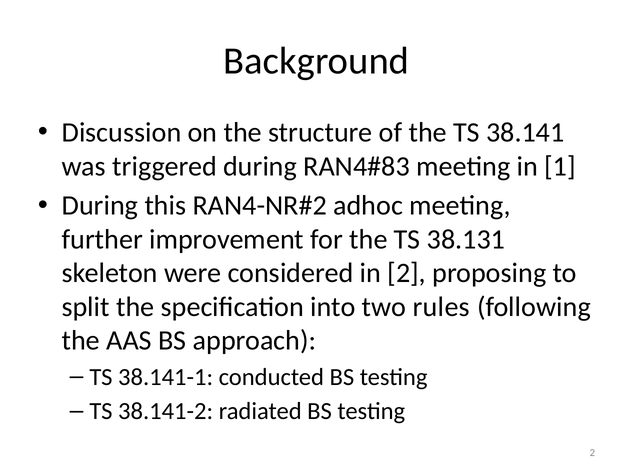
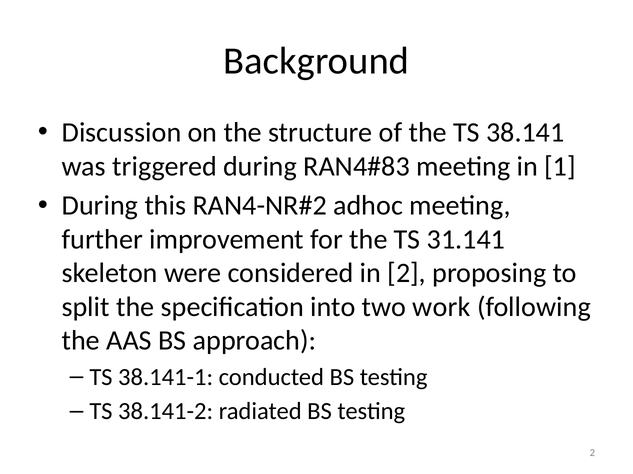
38.131: 38.131 -> 31.141 (466, 240)
rules: rules -> work (441, 307)
